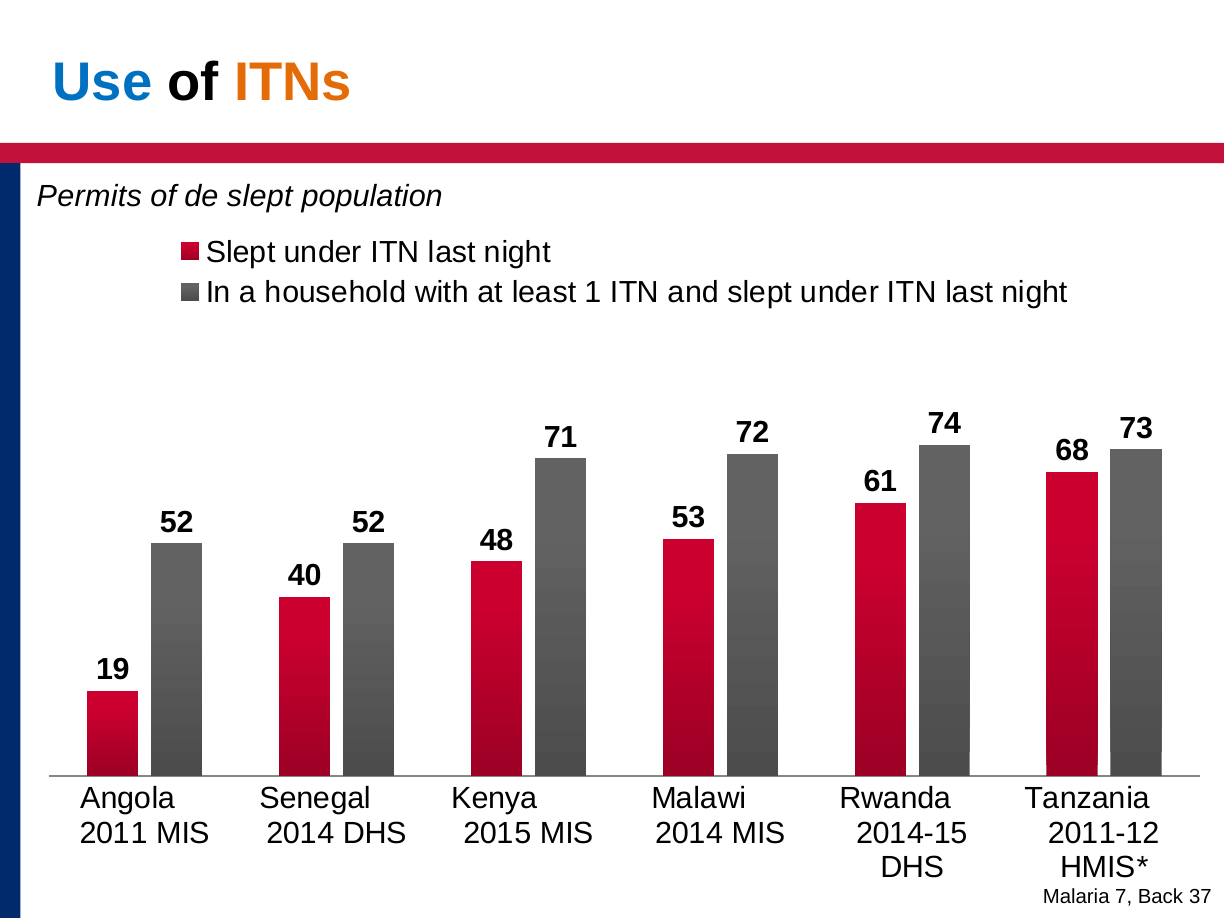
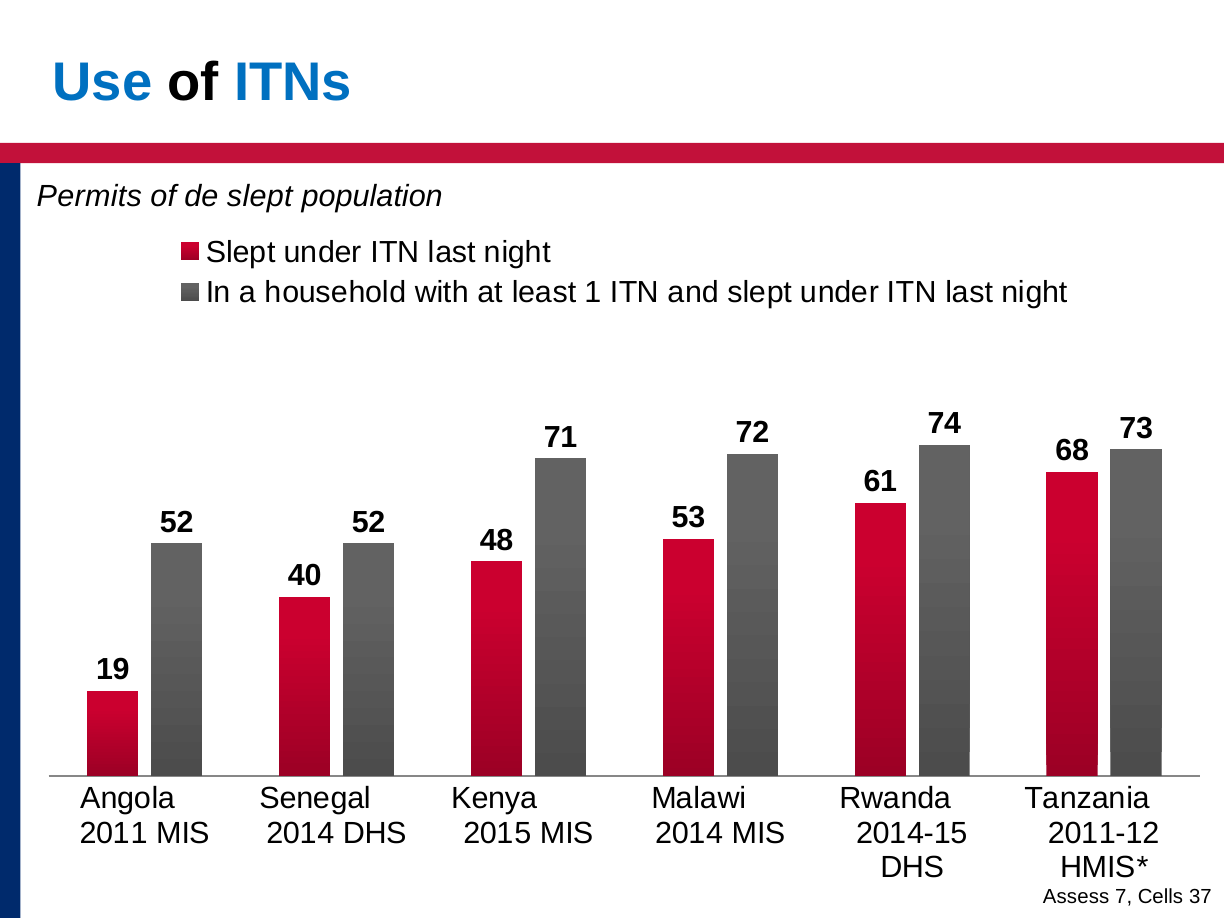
ITNs colour: orange -> blue (293, 83)
Malaria: Malaria -> Assess (1076, 897)
Back: Back -> Cells (1160, 897)
